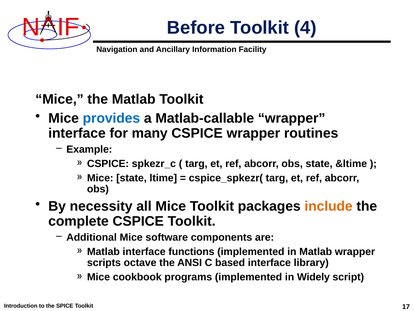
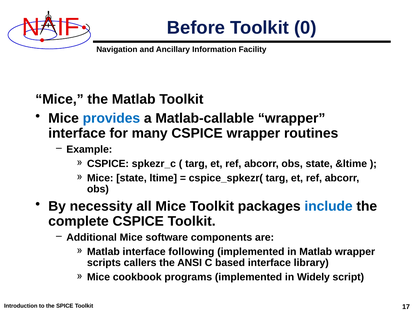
4: 4 -> 0 (305, 28)
include colour: orange -> blue (329, 206)
functions: functions -> following (191, 251)
octave: octave -> callers (140, 263)
